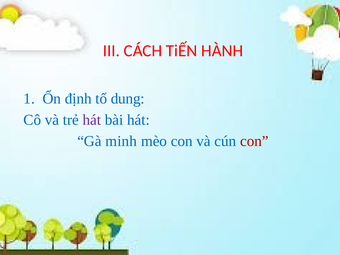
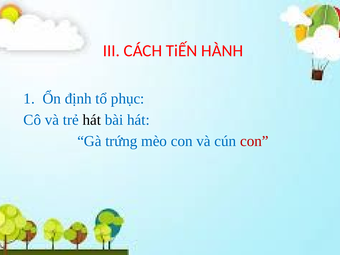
dung: dung -> phục (128, 99)
hát colour: purple -> black (92, 120)
minh: minh -> trứng (121, 141)
